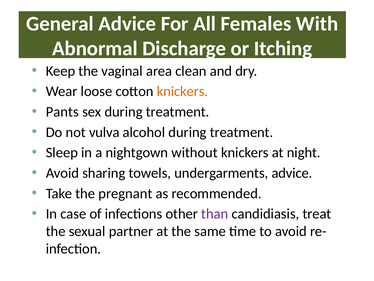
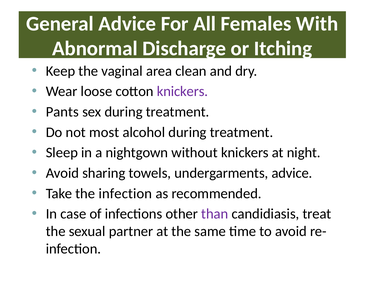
knickers colour: orange -> purple (182, 91)
vulva: vulva -> most (104, 132)
the pregnant: pregnant -> infection (125, 193)
